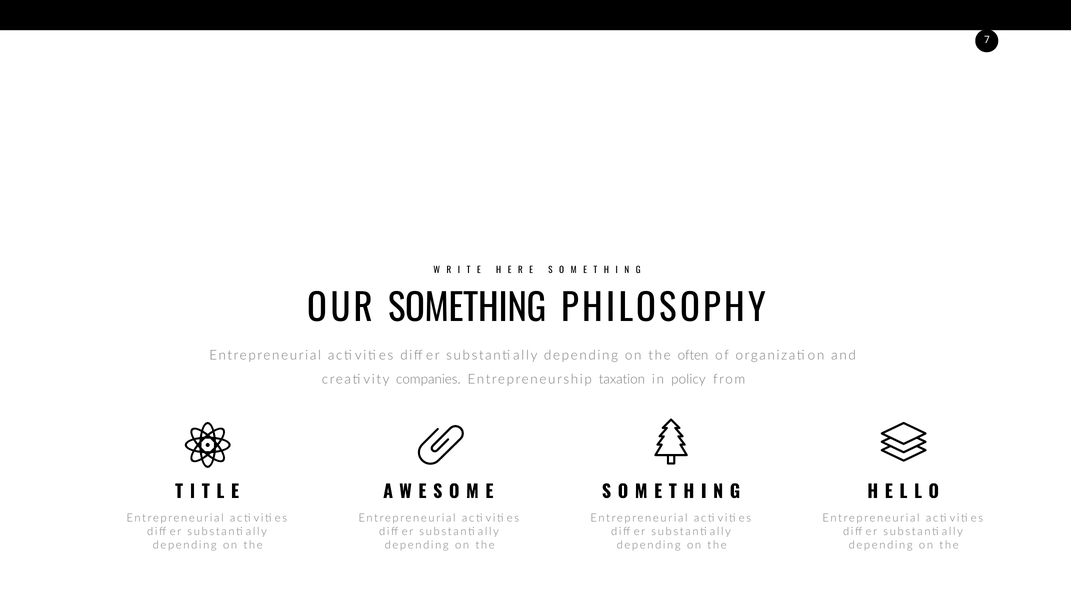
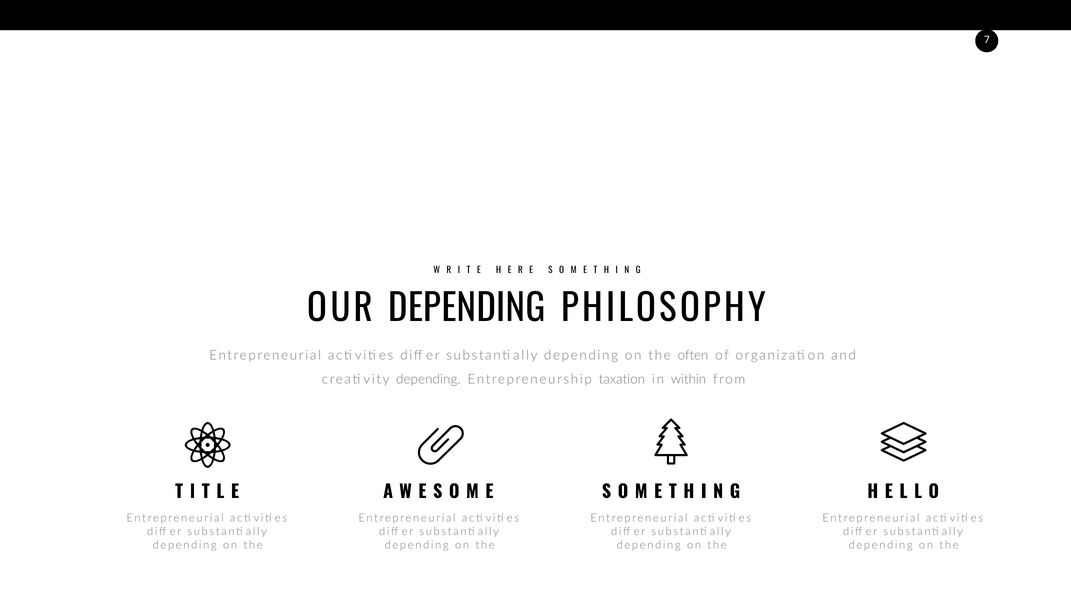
OUR SOMETHING: SOMETHING -> DEPENDING (467, 309)
creativity companies: companies -> depending (428, 379)
policy: policy -> within (689, 379)
